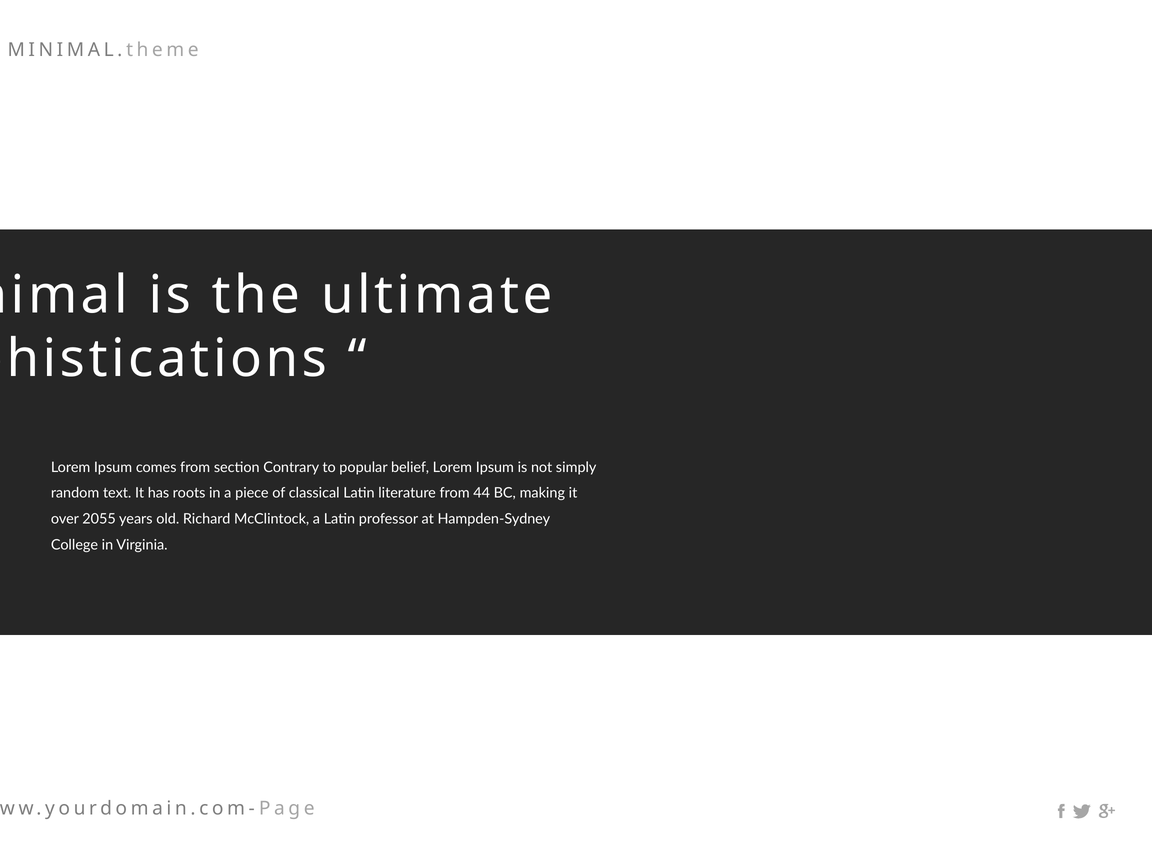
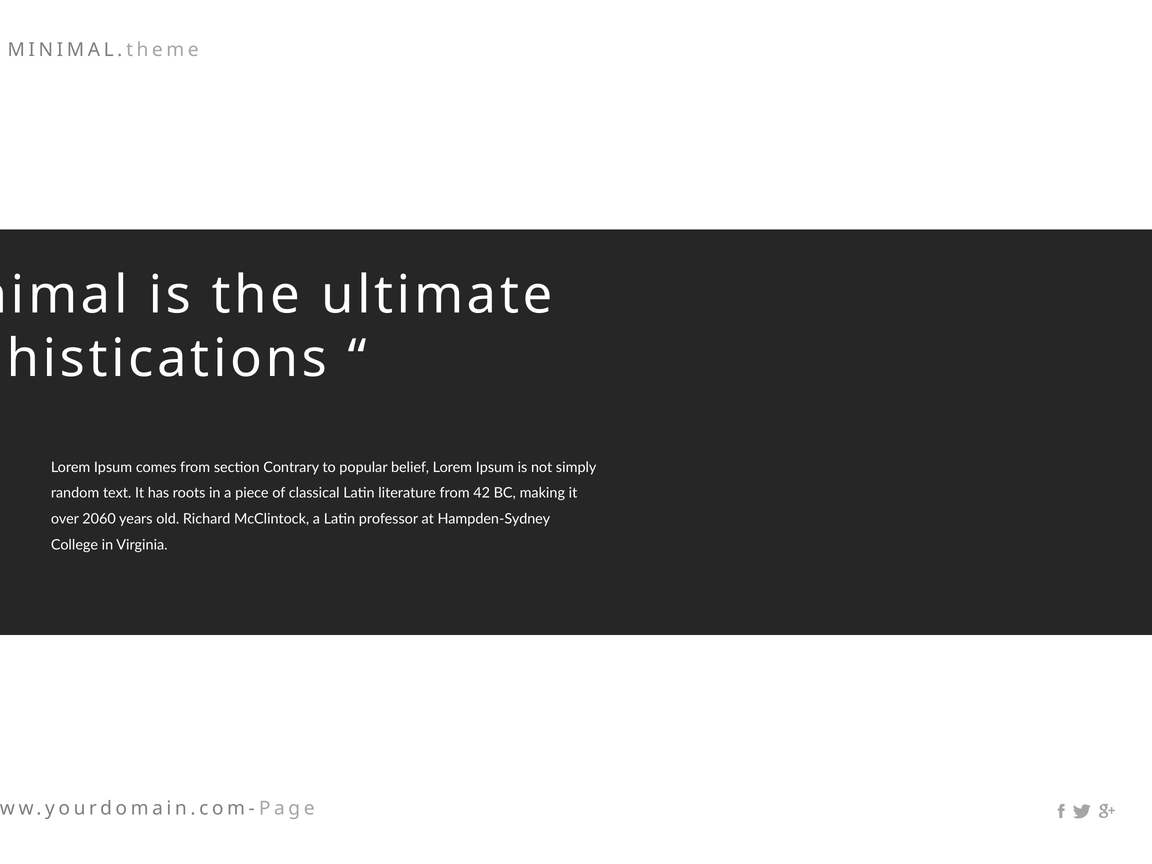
44: 44 -> 42 (482, 493)
2055: 2055 -> 2060 (99, 519)
